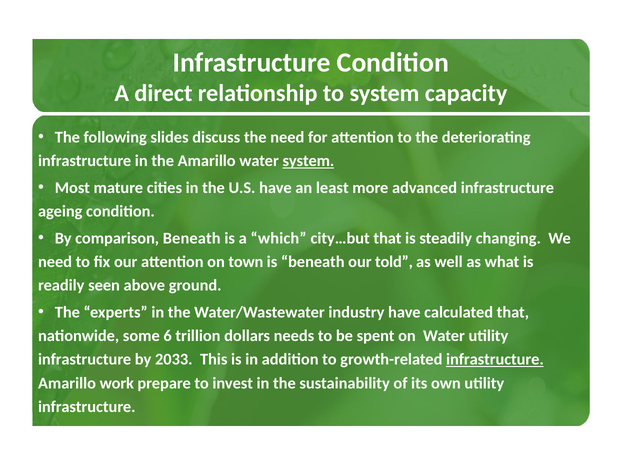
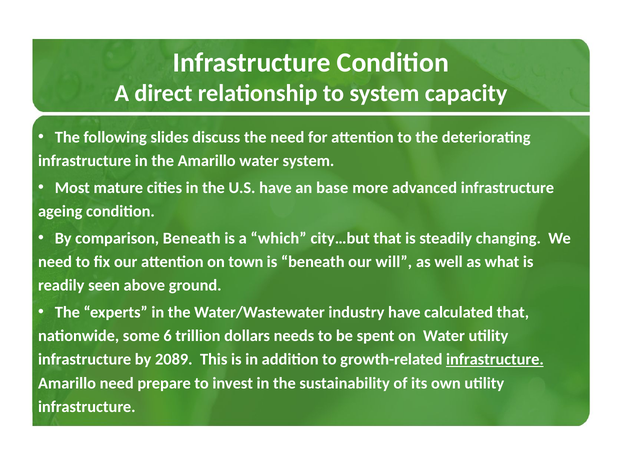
system underline: present -> none (308, 161)
least: least -> base (332, 188)
told: told -> will (394, 262)
2033: 2033 -> 2089 (174, 360)
Amarillo work: work -> need (117, 384)
